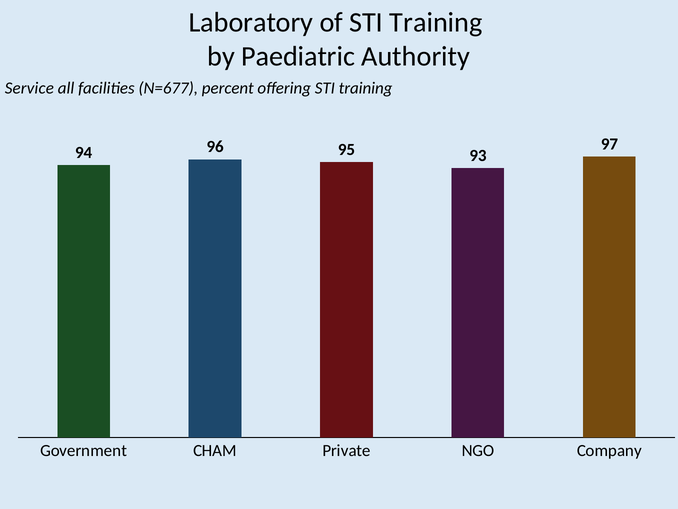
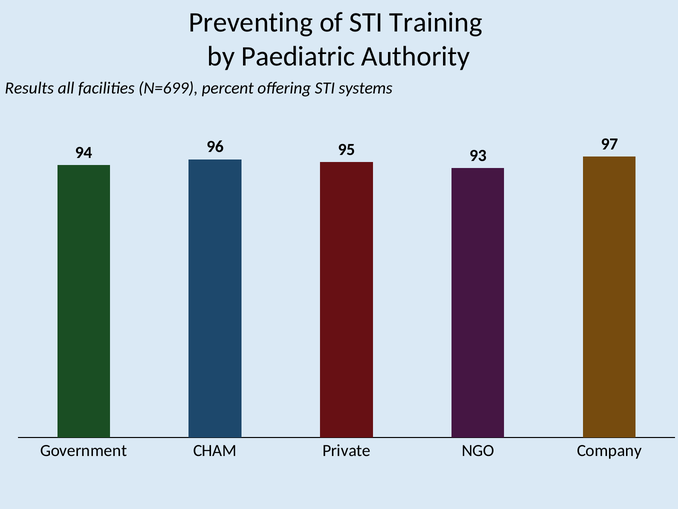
Laboratory: Laboratory -> Preventing (251, 22)
Service: Service -> Results (29, 88)
N=677: N=677 -> N=699 (168, 88)
offering STI training: training -> systems (366, 88)
